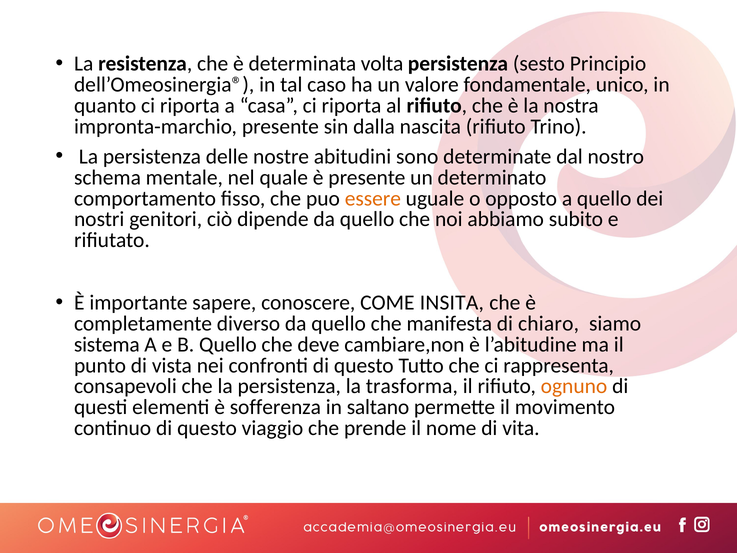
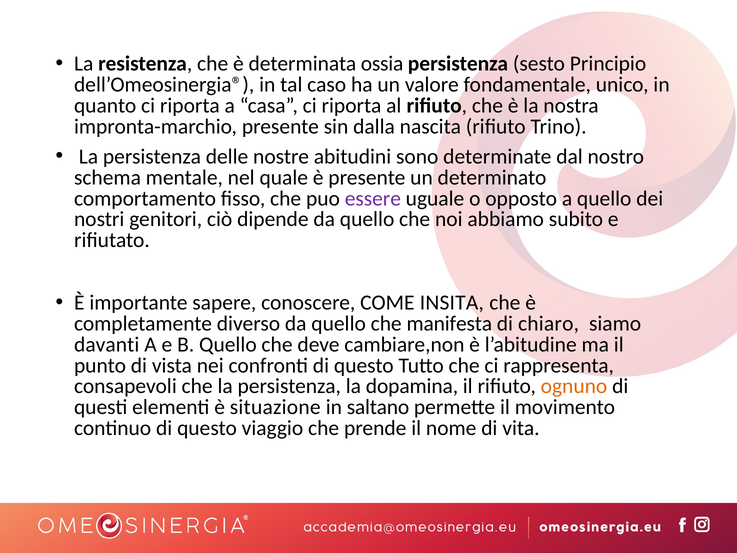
volta: volta -> ossia (382, 64)
essere colour: orange -> purple (373, 198)
sistema: sistema -> davanti (107, 344)
trasforma: trasforma -> dopamina (412, 386)
sofferenza: sofferenza -> situazione (275, 407)
